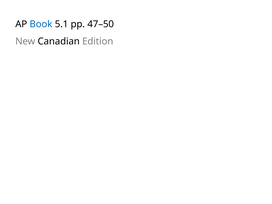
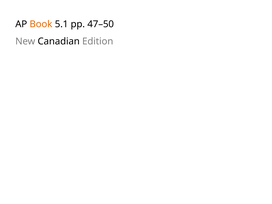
Book colour: blue -> orange (41, 24)
